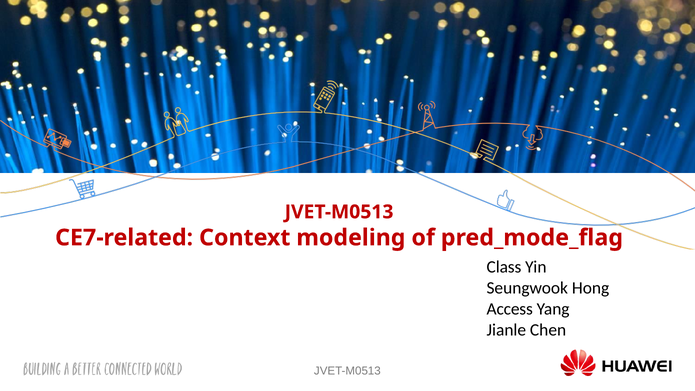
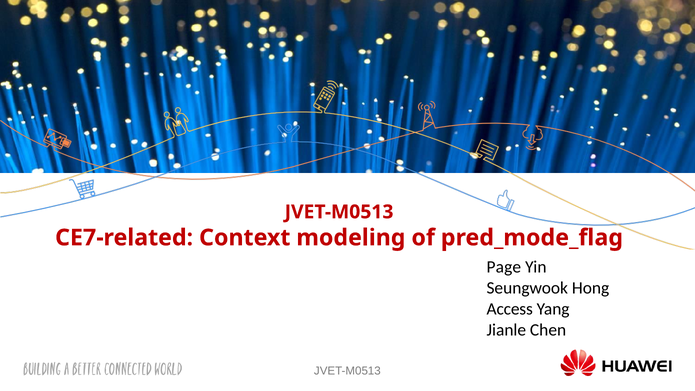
Class: Class -> Page (504, 267)
